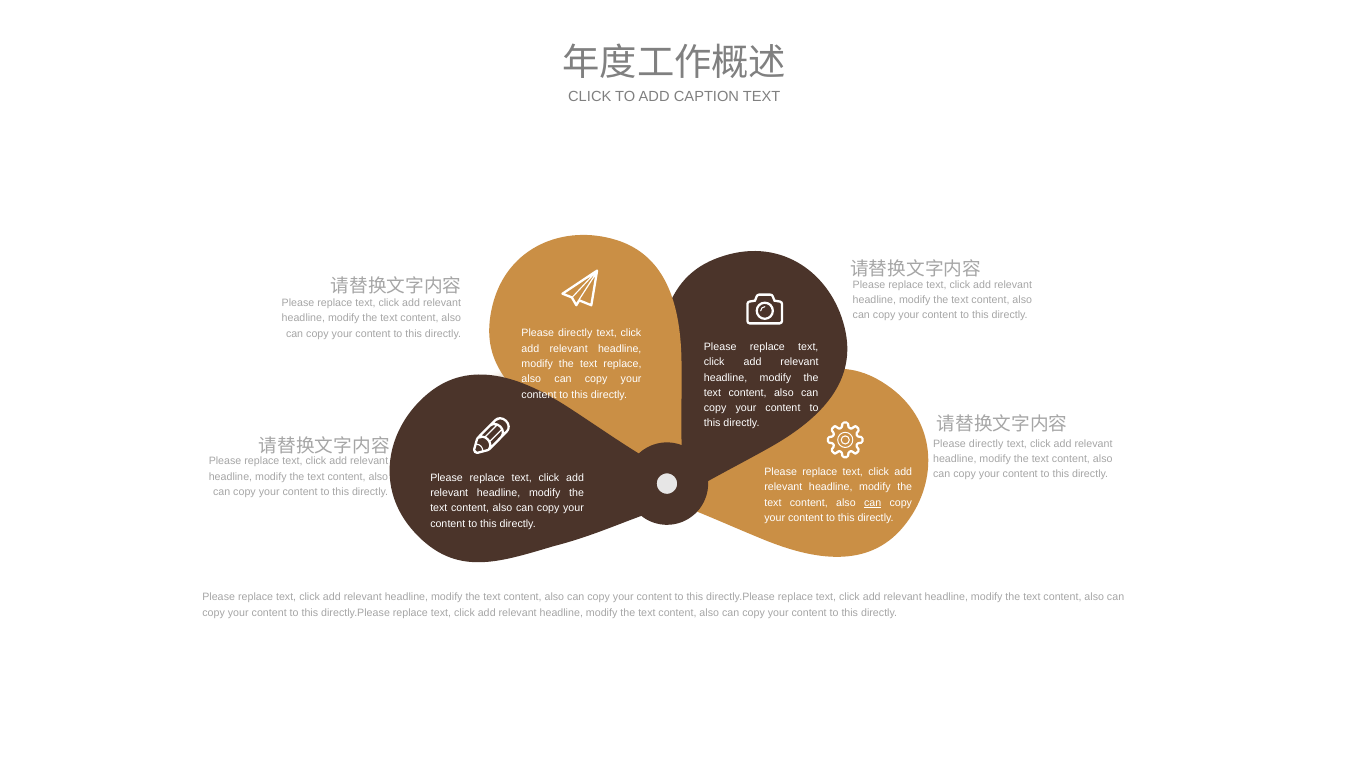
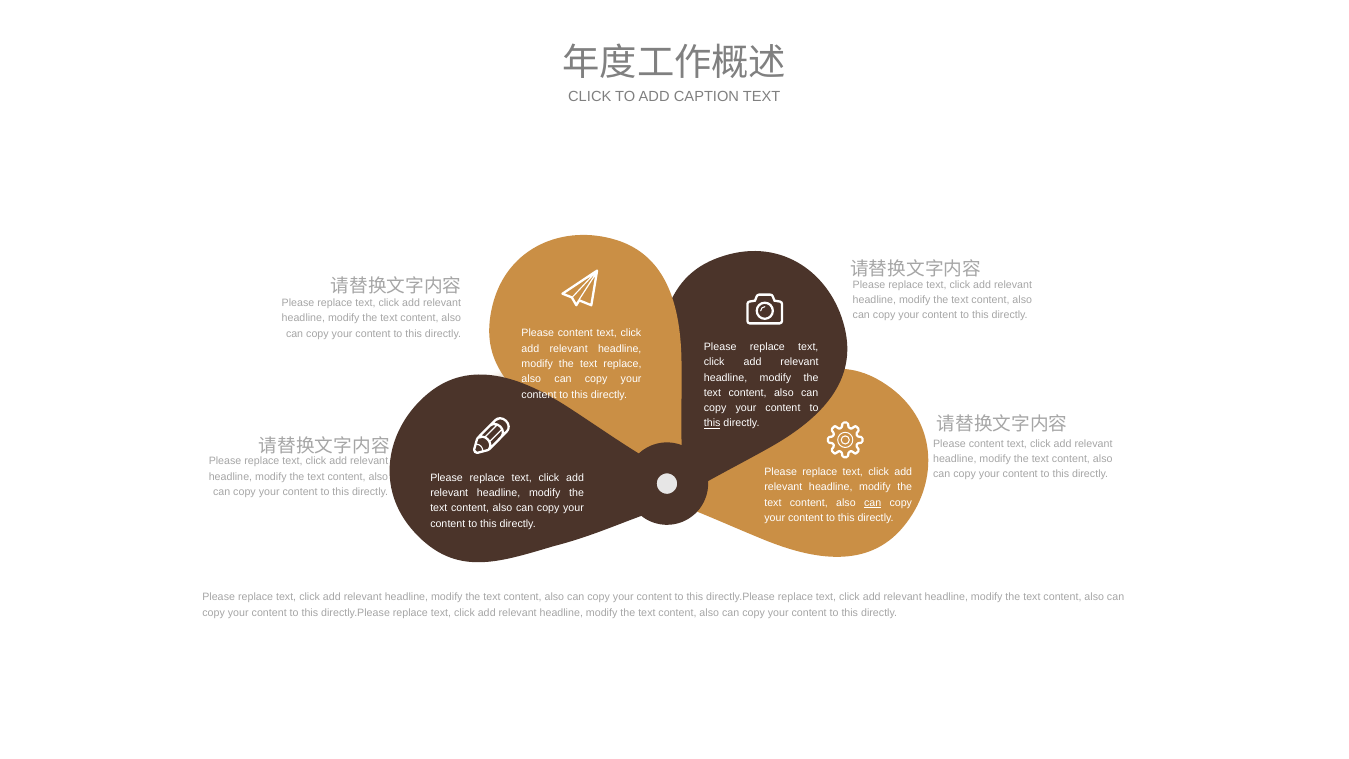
directly: directly -> content (575, 333)
this underline: none -> present (712, 423)
directly: directly -> content (986, 443)
